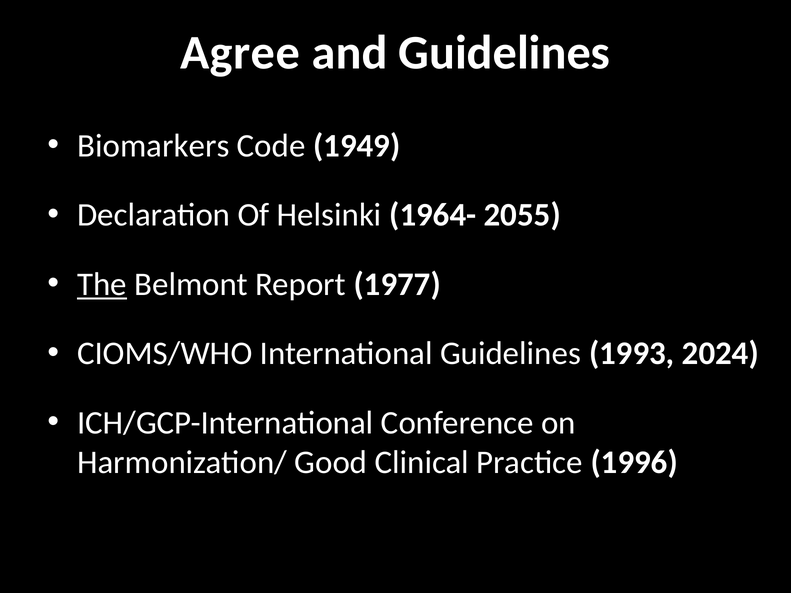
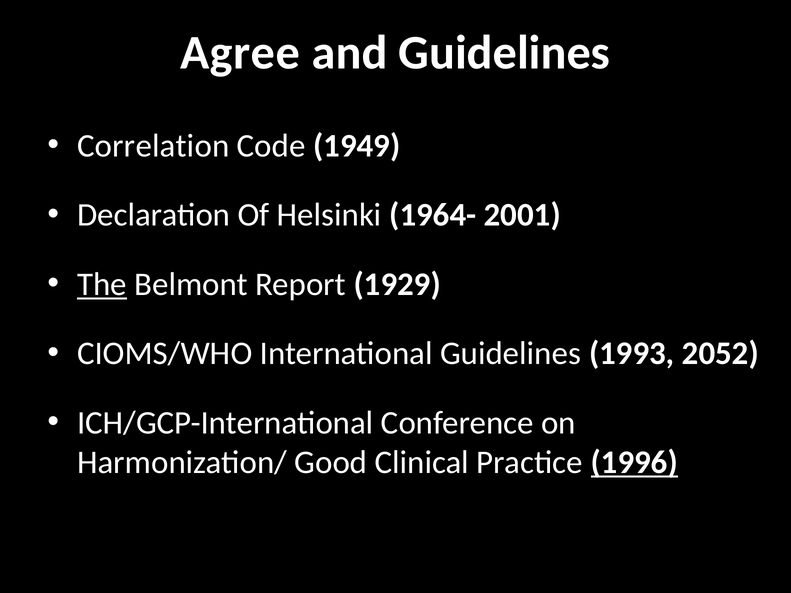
Biomarkers: Biomarkers -> Correlation (153, 146)
2055: 2055 -> 2001 (522, 215)
1977: 1977 -> 1929 (397, 284)
2024: 2024 -> 2052 (720, 354)
1996 underline: none -> present (634, 462)
